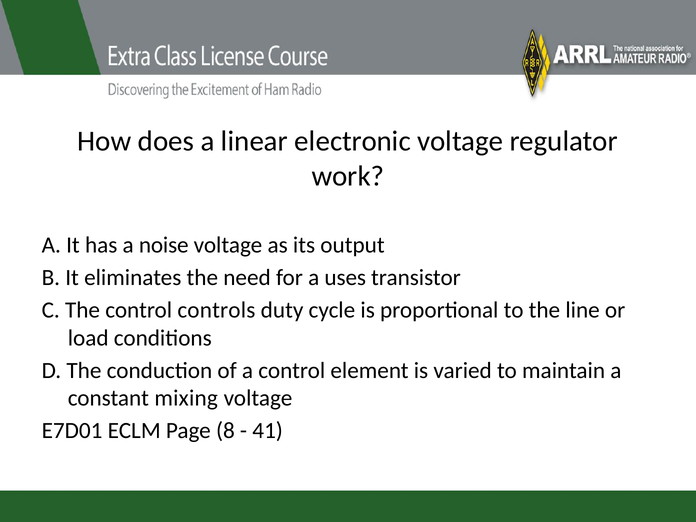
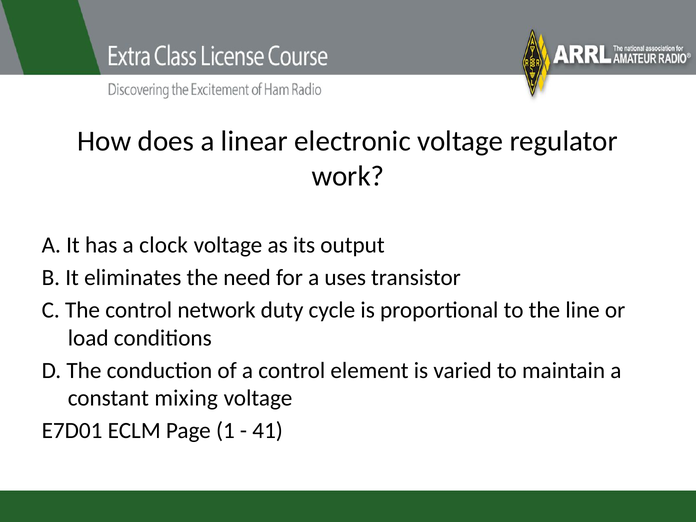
noise: noise -> clock (164, 245)
controls: controls -> network (217, 310)
8: 8 -> 1 (225, 431)
